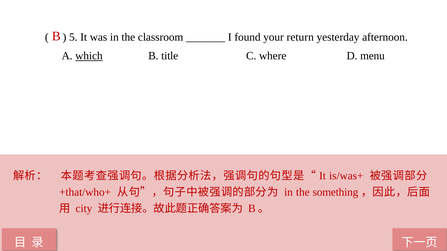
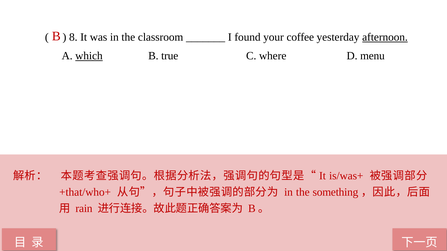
5: 5 -> 8 (73, 37)
return: return -> coffee (300, 37)
afternoon underline: none -> present (385, 37)
title: title -> true (170, 56)
city: city -> rain (84, 209)
